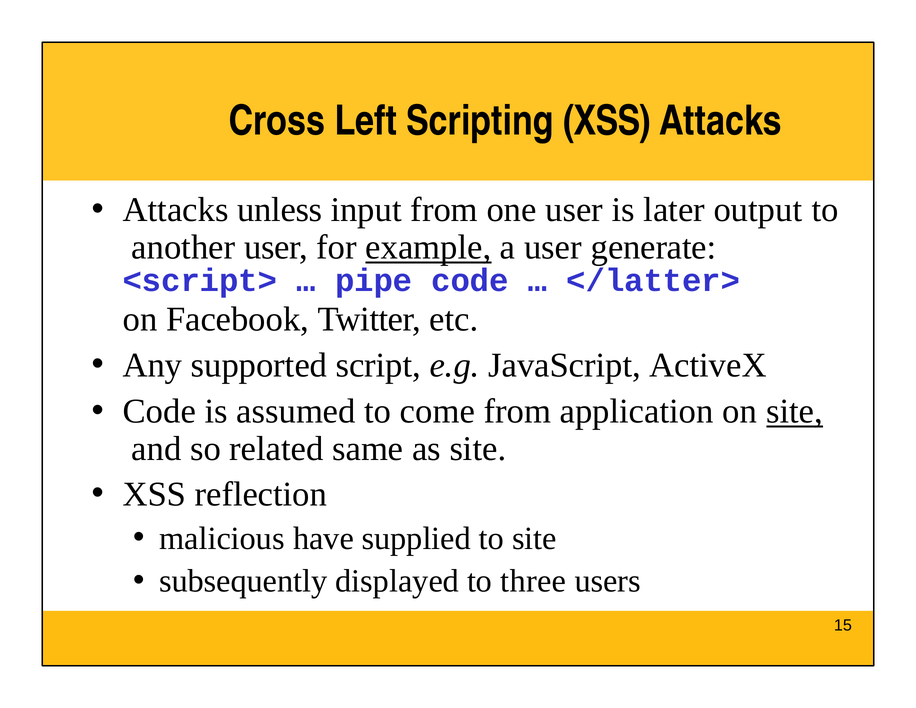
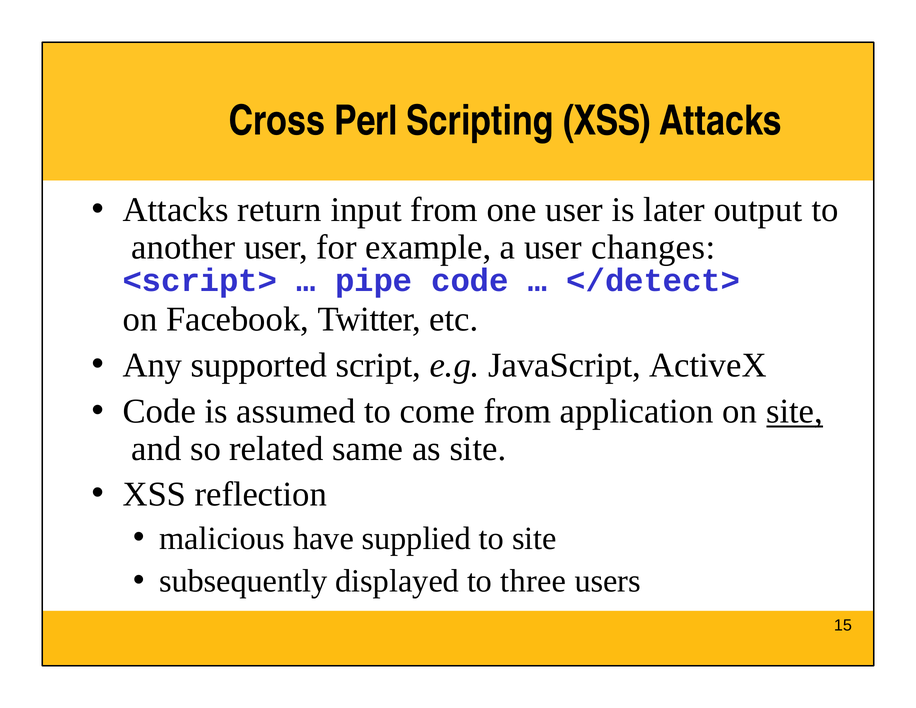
Left: Left -> Perl (366, 121)
unless: unless -> return (279, 210)
example underline: present -> none (428, 247)
generate: generate -> changes (653, 247)
</latter>: </latter> -> </detect> (653, 280)
